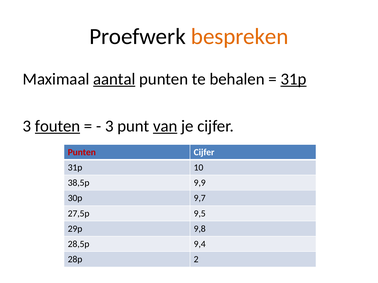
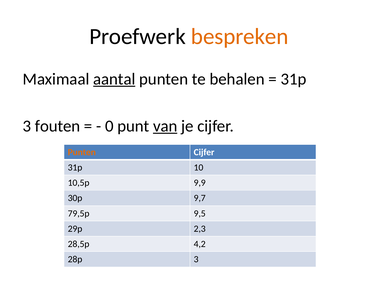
31p underline: present -> none (294, 79)
fouten underline: present -> none (58, 126)
3: 3 -> 0 (109, 126)
Punten colour: red -> orange (82, 153)
38,5p: 38,5p -> 10,5p (79, 183)
27,5p: 27,5p -> 79,5p (79, 214)
9,8: 9,8 -> 2,3 (200, 229)
9,4: 9,4 -> 4,2 (200, 244)
28p 2: 2 -> 3 (196, 260)
